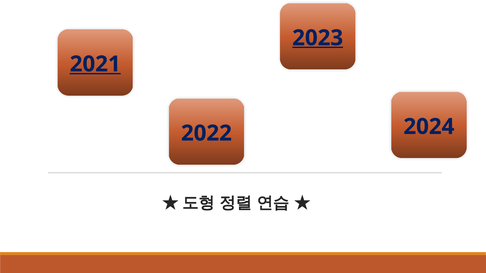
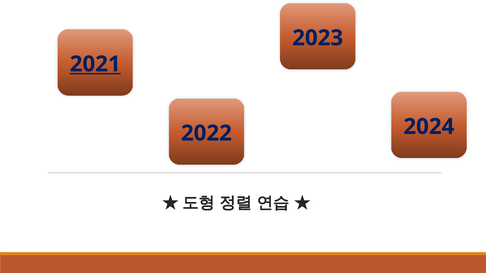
2023 underline: present -> none (318, 38)
